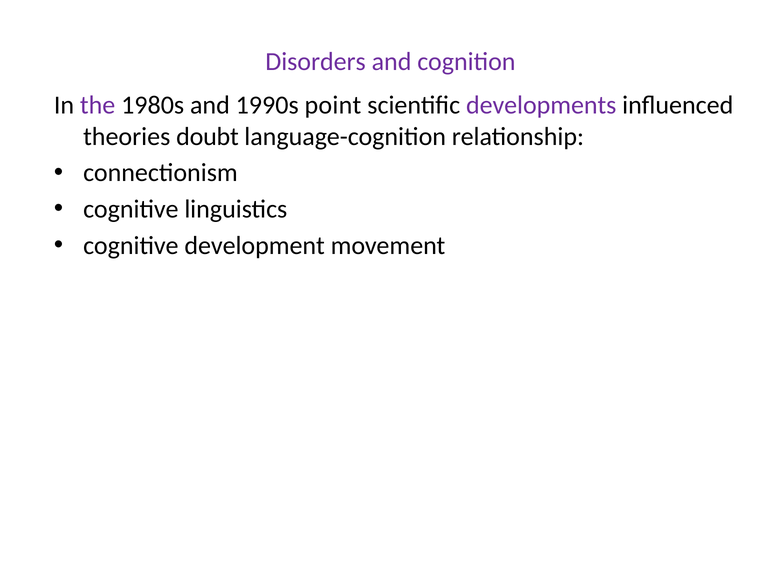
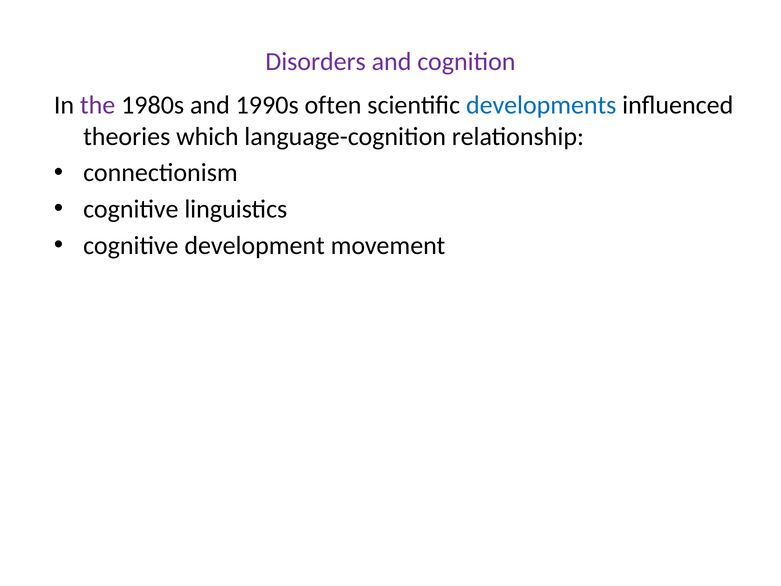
point: point -> often (333, 105)
developments colour: purple -> blue (541, 105)
doubt: doubt -> which (207, 136)
